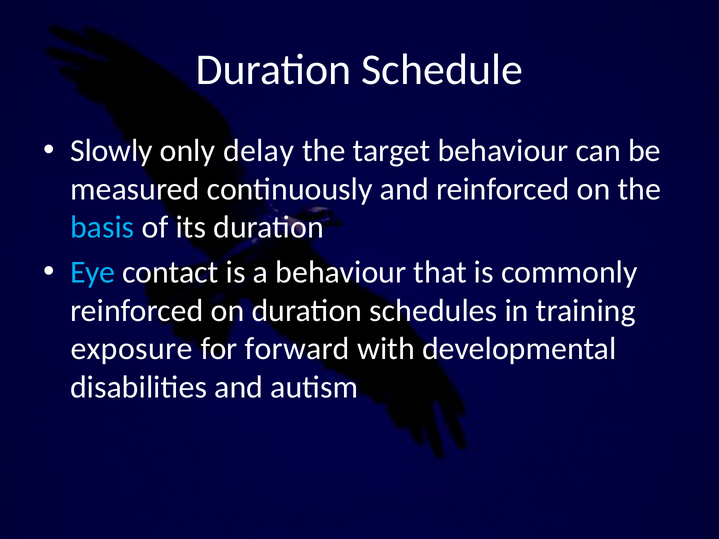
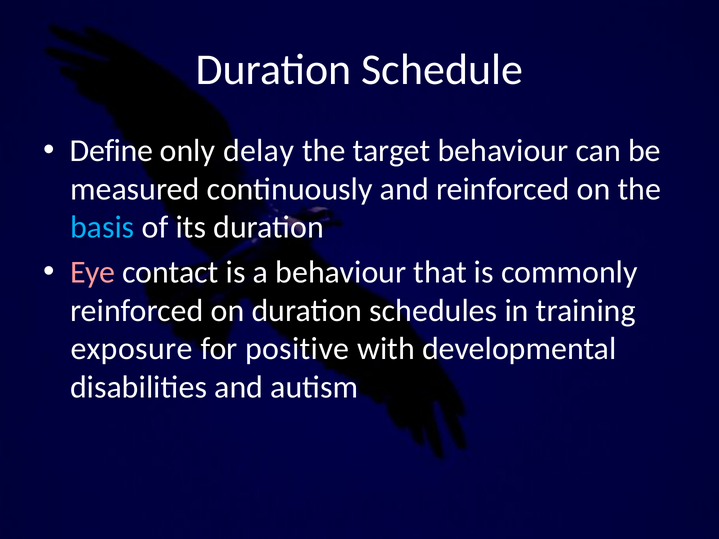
Slowly: Slowly -> Define (112, 151)
Eye colour: light blue -> pink (93, 272)
forward: forward -> positive (297, 349)
